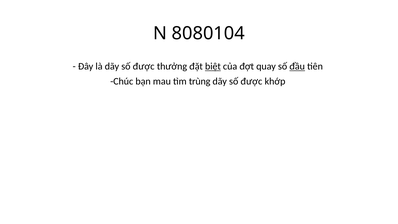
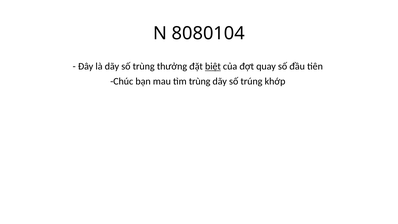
là dãy số được: được -> trùng (144, 66)
đầu underline: present -> none (297, 66)
được: được -> trúng (251, 81)
